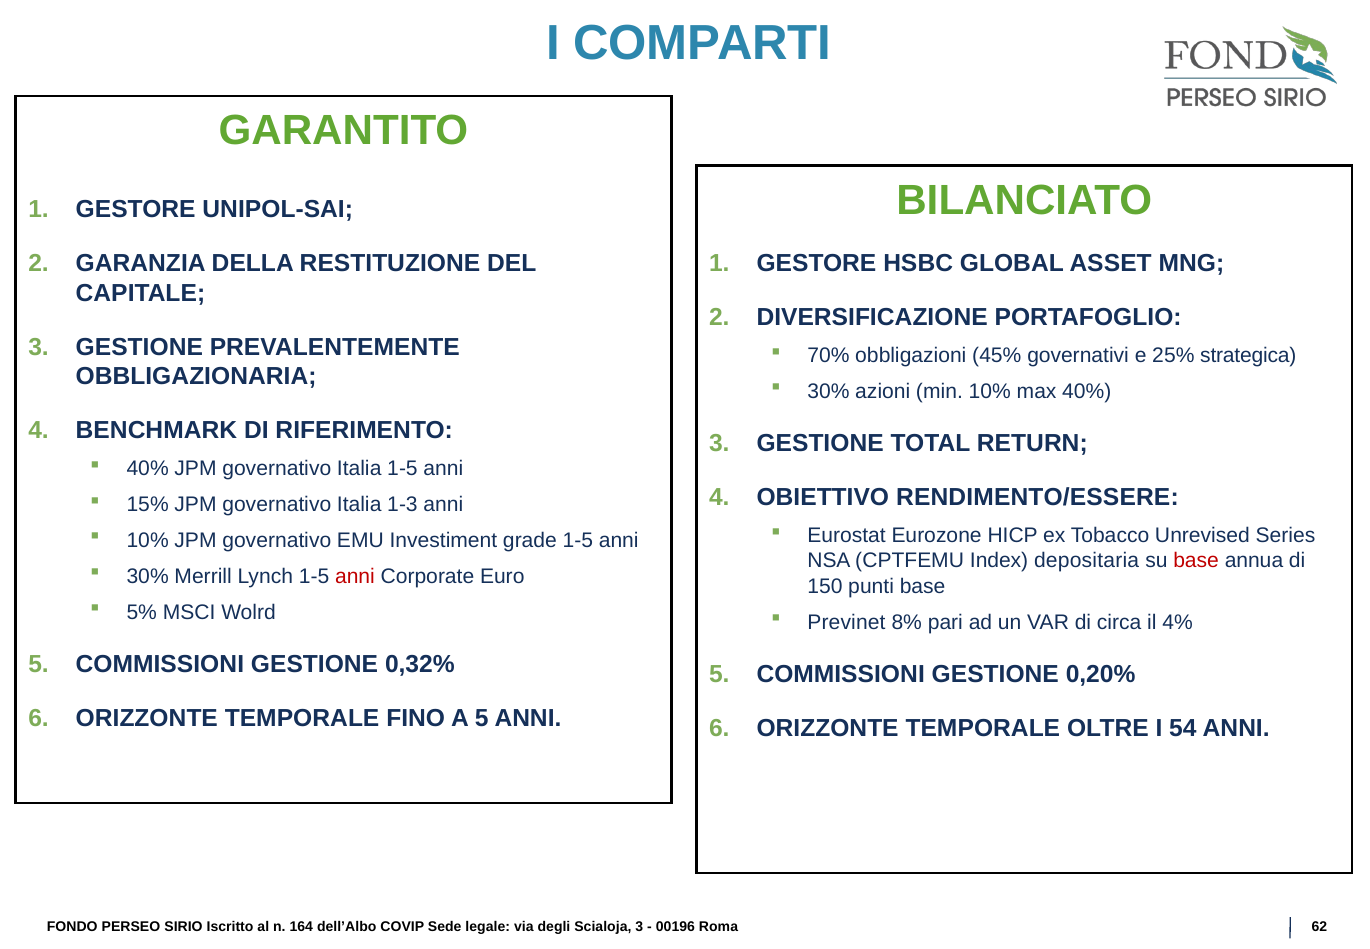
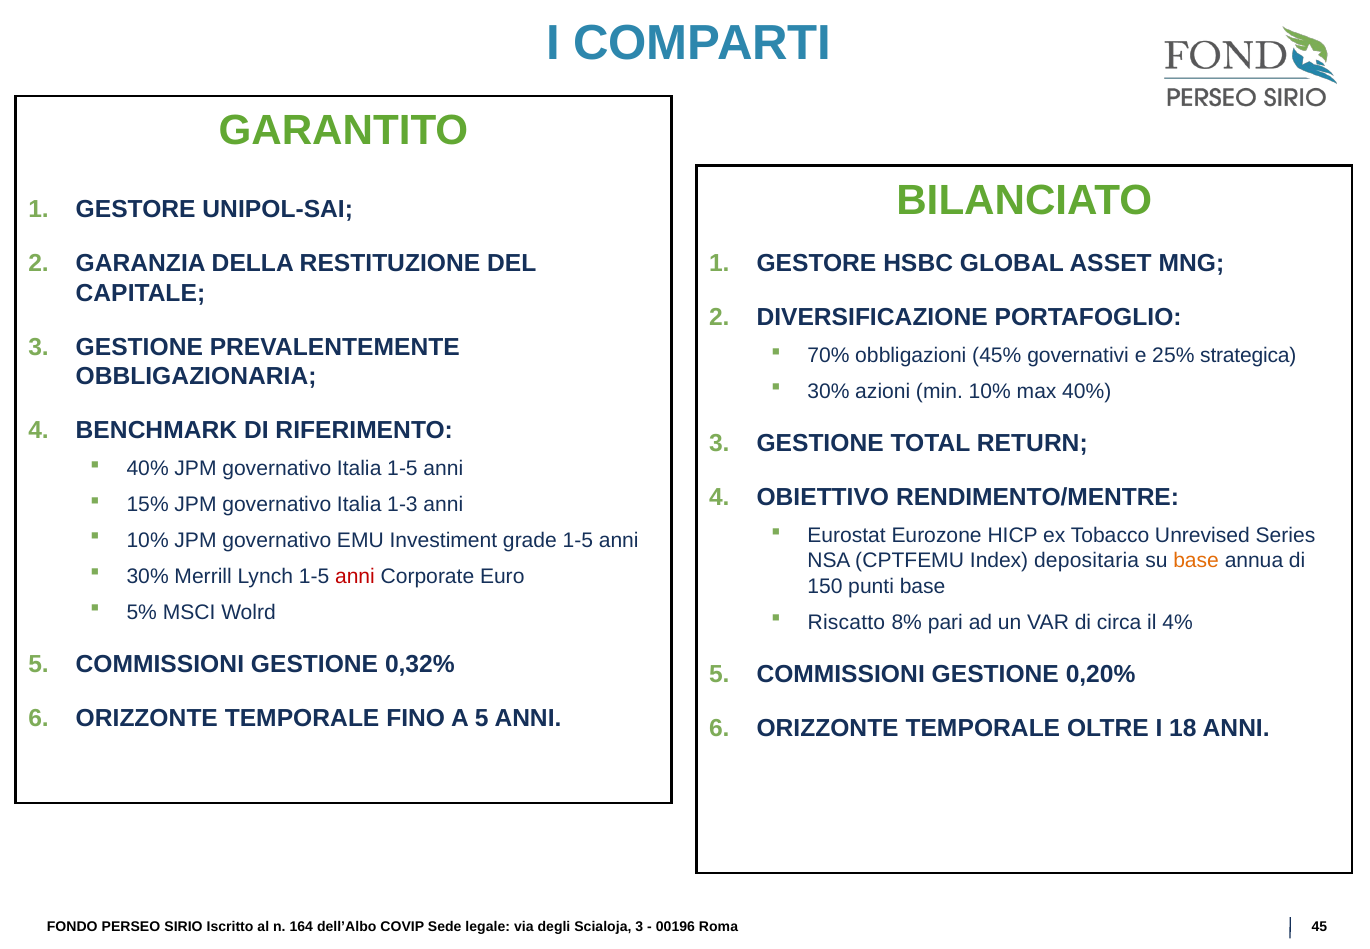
RENDIMENTO/ESSERE: RENDIMENTO/ESSERE -> RENDIMENTO/MENTRE (1038, 498)
base colour: red -> orange (1196, 561)
Previnet: Previnet -> Riscatto (846, 622)
54: 54 -> 18 (1183, 728)
62: 62 -> 45 (1319, 926)
